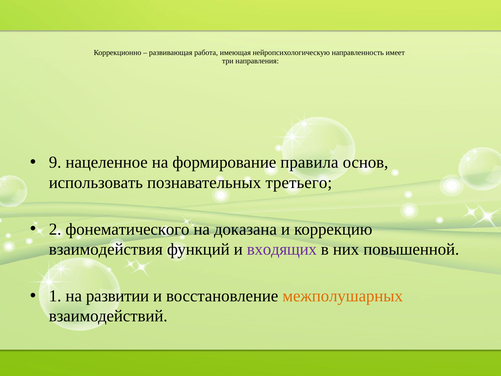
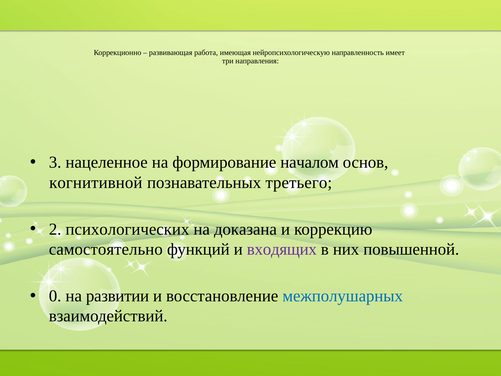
9: 9 -> 3 (55, 162)
правила: правила -> началом (310, 162)
использовать: использовать -> когнитивной (96, 182)
фонематического: фонематического -> психологических (127, 229)
взаимодействия: взаимодействия -> самостоятельно (106, 249)
1: 1 -> 0 (55, 296)
межполушарных colour: orange -> blue (343, 296)
